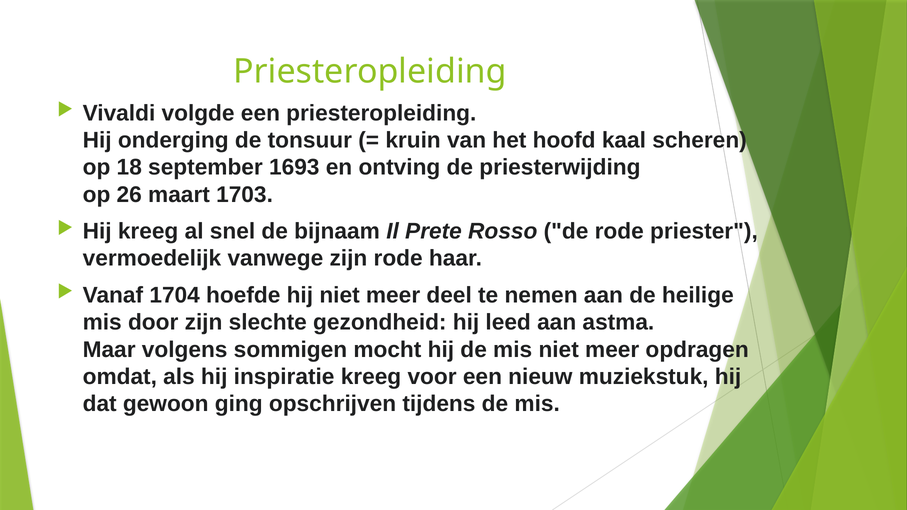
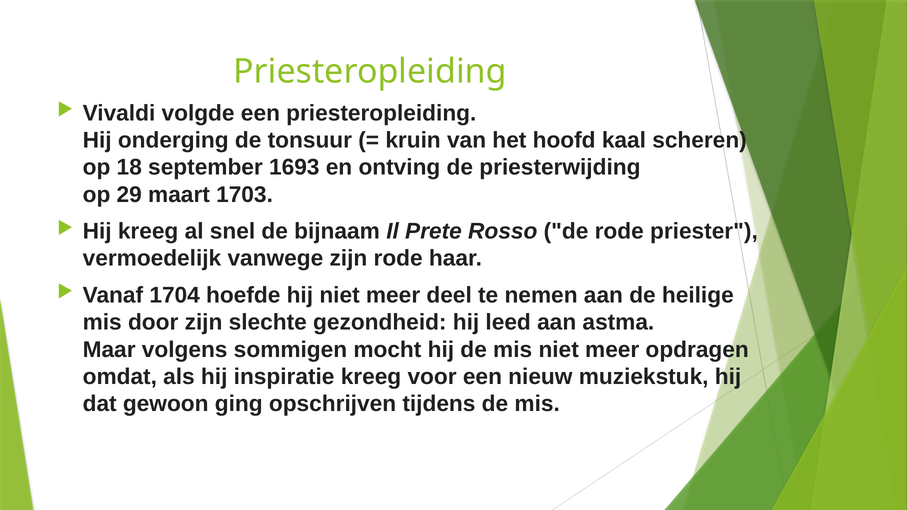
26: 26 -> 29 (129, 195)
